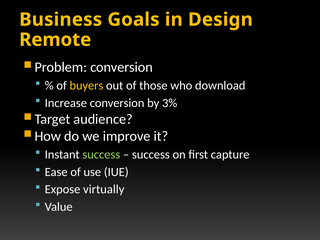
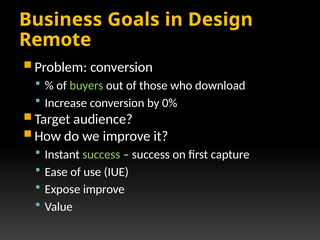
buyers colour: yellow -> light green (86, 86)
3%: 3% -> 0% (170, 103)
Expose virtually: virtually -> improve (104, 189)
